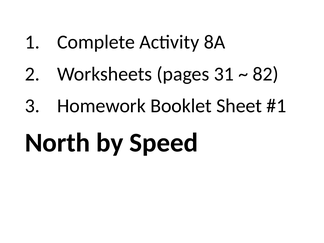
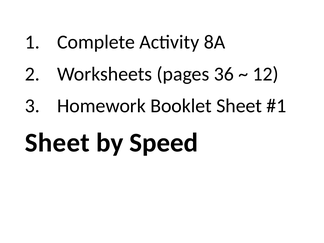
31: 31 -> 36 (224, 74)
82: 82 -> 12 (266, 74)
North: North -> Sheet (57, 143)
